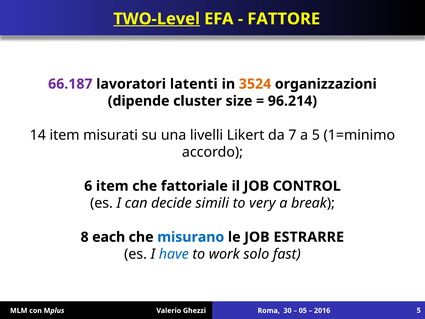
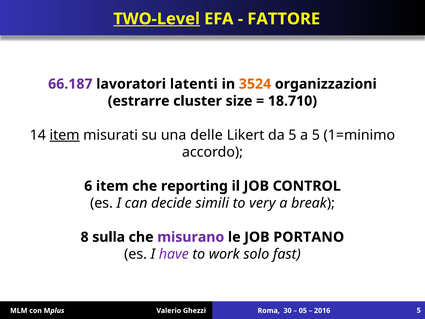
dipende: dipende -> estrarre (139, 101)
96.214: 96.214 -> 18.710 (292, 101)
item underline: none -> present (65, 135)
livelli: livelli -> delle (206, 135)
da 7: 7 -> 5 (292, 135)
fattoriale: fattoriale -> reporting (194, 186)
each: each -> sulla (109, 237)
misurano colour: blue -> purple (191, 237)
ESTRARRE: ESTRARRE -> PORTANO (309, 237)
have colour: blue -> purple (174, 254)
